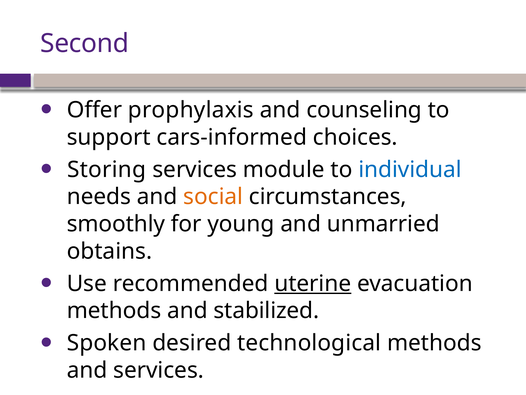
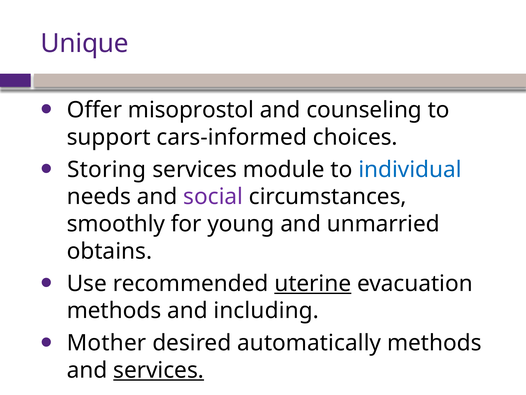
Second: Second -> Unique (85, 43)
prophylaxis: prophylaxis -> misoprostol (191, 110)
social colour: orange -> purple (213, 197)
stabilized: stabilized -> including (266, 310)
Spoken: Spoken -> Mother (107, 343)
technological: technological -> automatically (309, 343)
services underline: none -> present (159, 370)
